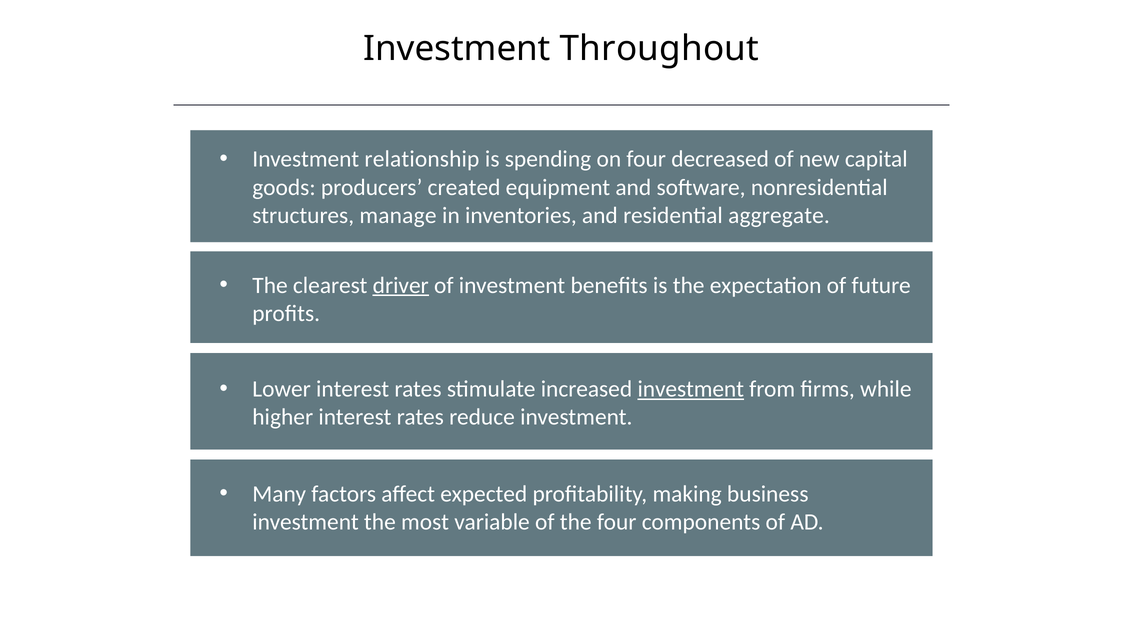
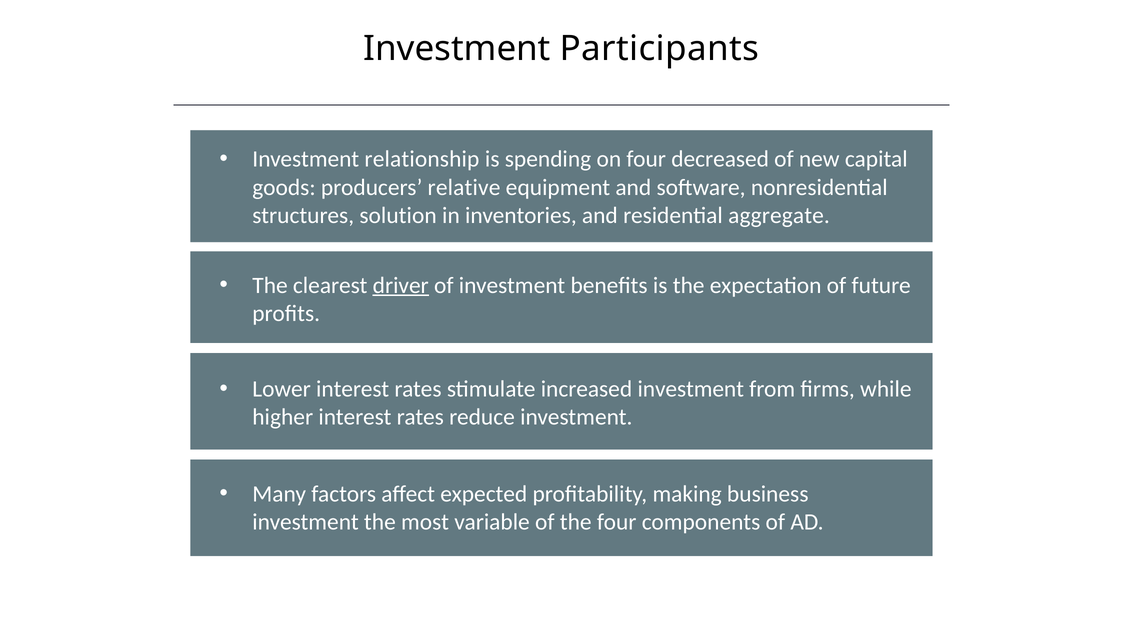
Throughout: Throughout -> Participants (659, 48)
created: created -> relative (464, 187)
manage: manage -> solution (398, 215)
investment underline: present -> none (691, 389)
